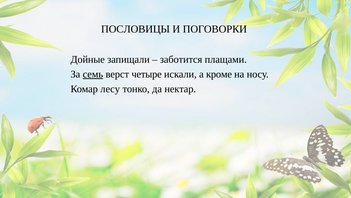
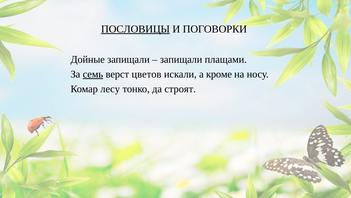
ПОСЛОВИЦЫ underline: none -> present (135, 29)
заботится: заботится -> запищали (181, 59)
четыре: четыре -> цветов (147, 74)
нектар: нектар -> строят (180, 89)
